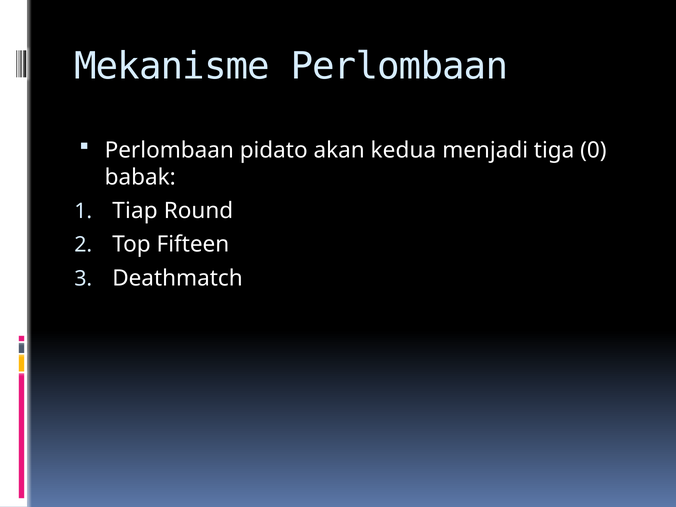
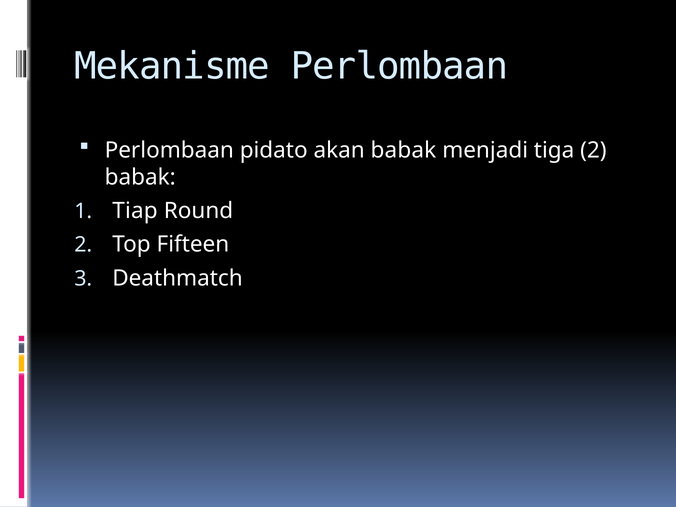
akan kedua: kedua -> babak (403, 150)
tiga 0: 0 -> 2 (593, 150)
